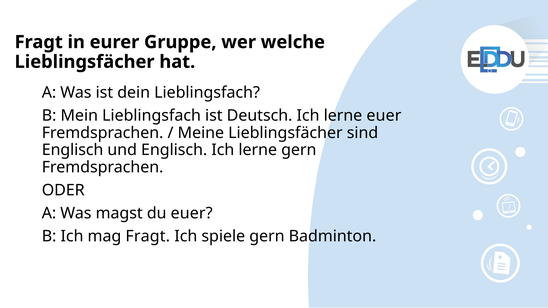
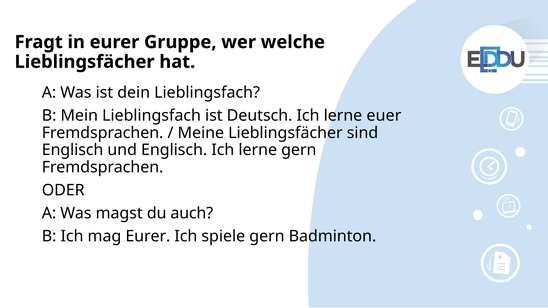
du euer: euer -> auch (192, 213)
mag Fragt: Fragt -> Eurer (148, 236)
